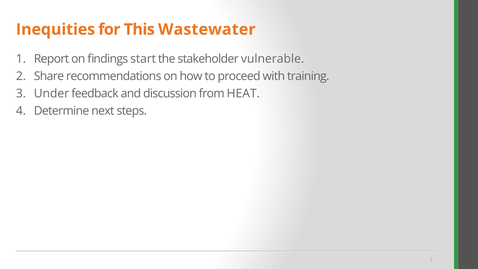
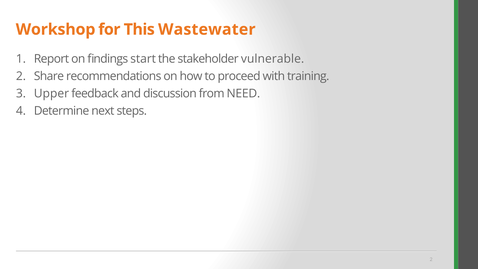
Inequities: Inequities -> Workshop (56, 29)
Under: Under -> Upper (51, 93)
HEAT: HEAT -> NEED (243, 93)
